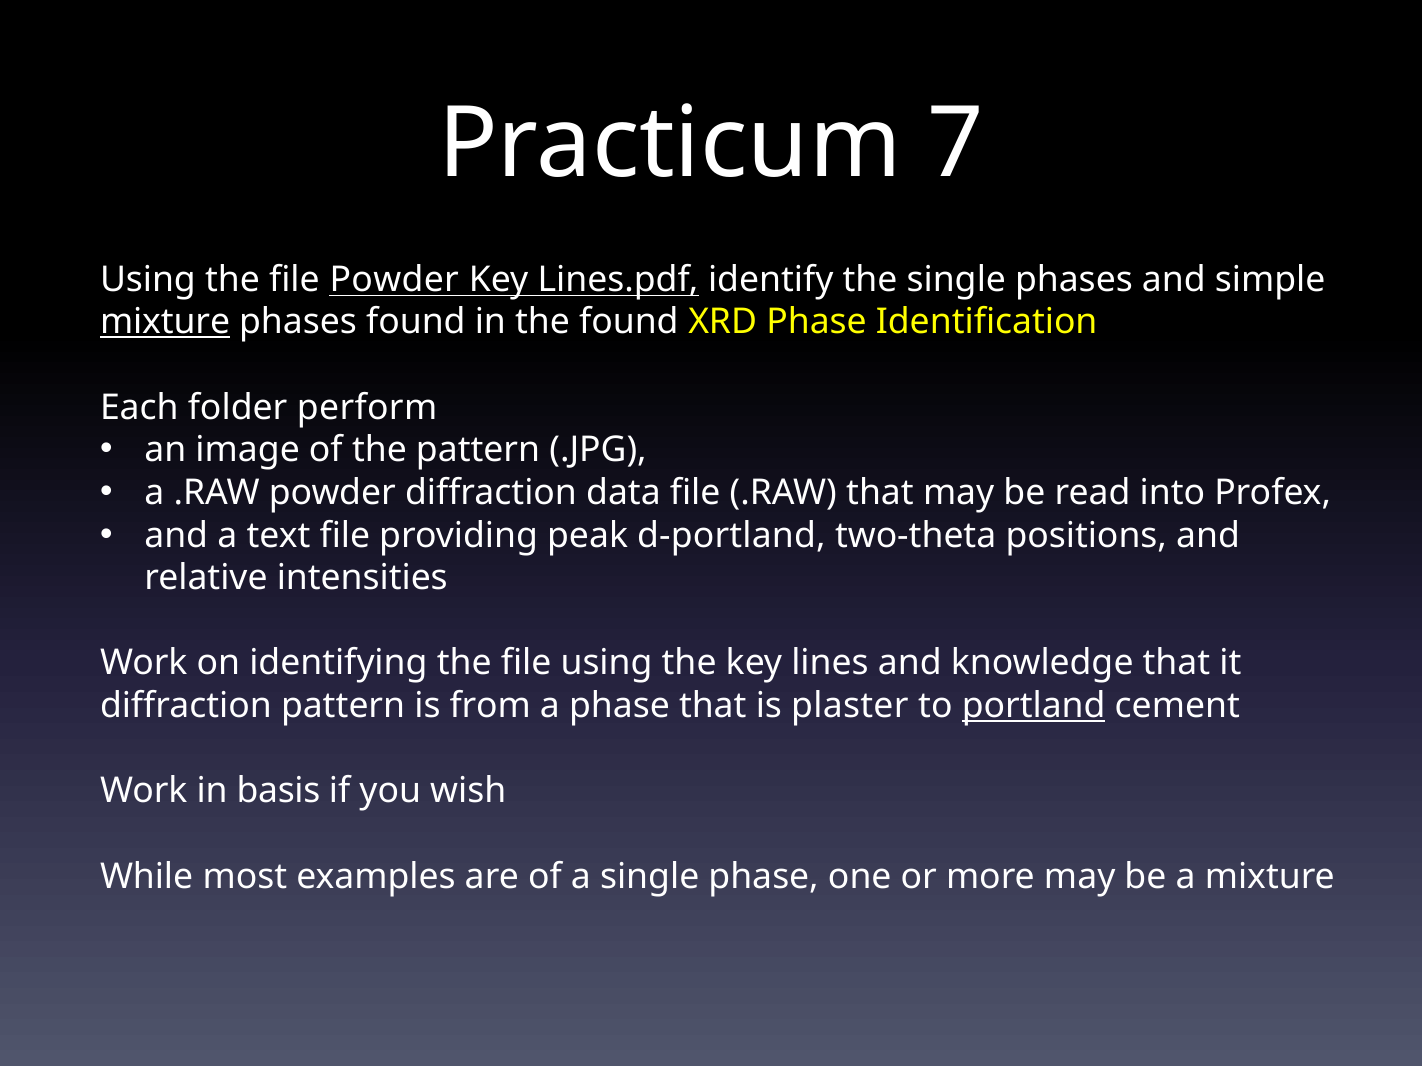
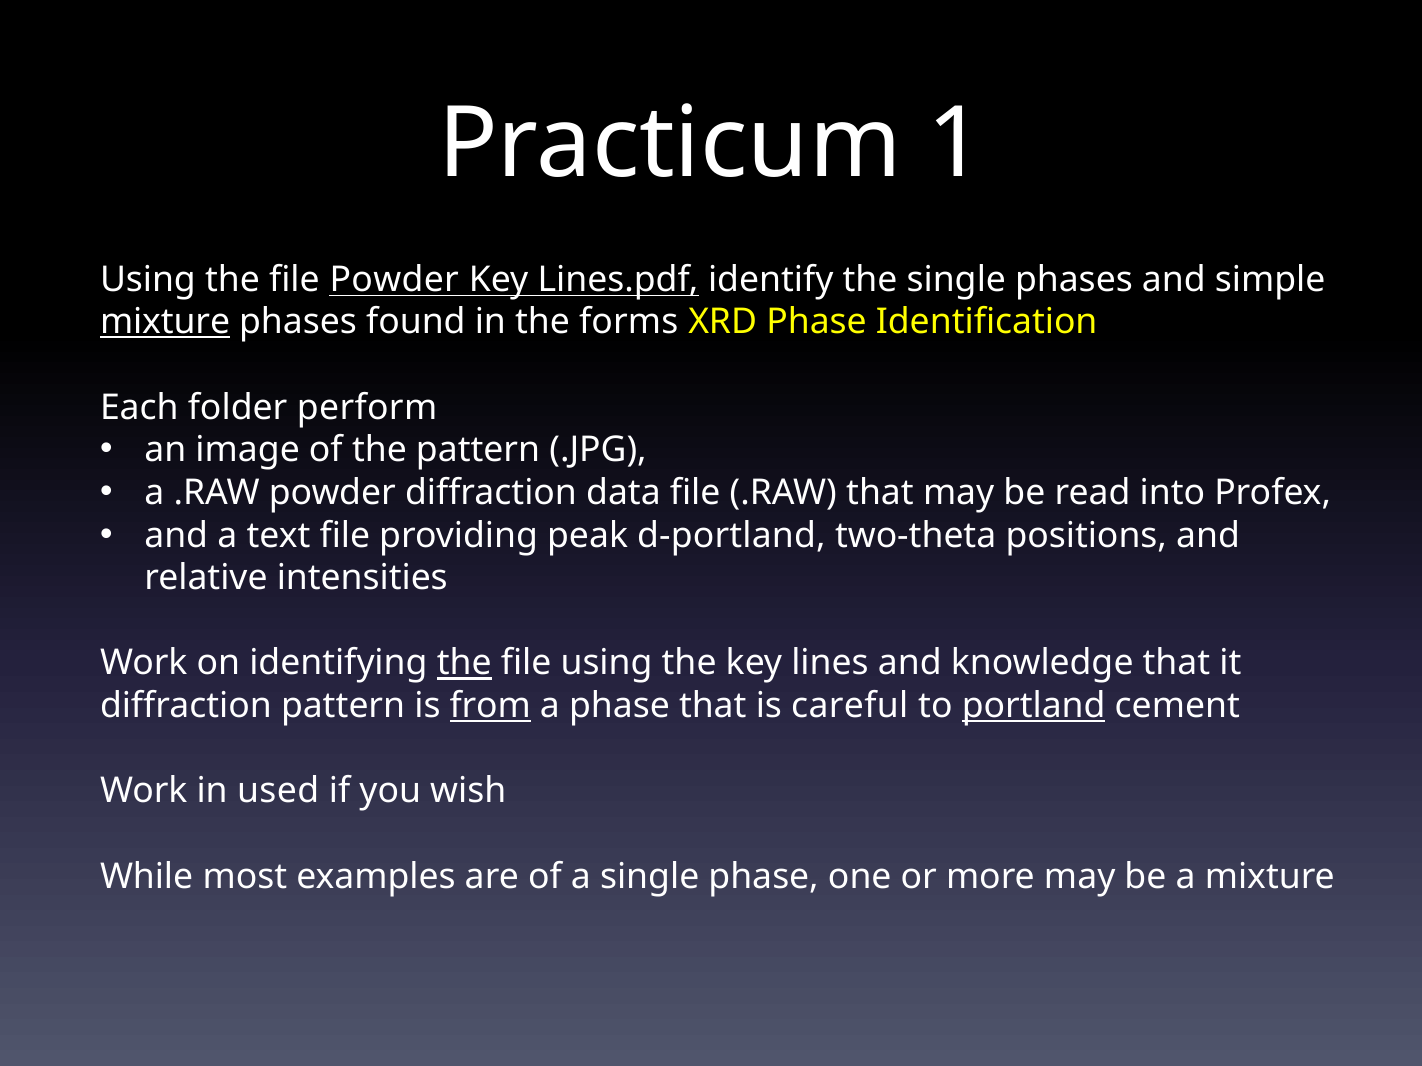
7: 7 -> 1 (955, 144)
the found: found -> forms (629, 322)
the underline: none -> present (464, 664)
from underline: none -> present (490, 706)
plaster: plaster -> careful (850, 706)
basis: basis -> used (278, 792)
